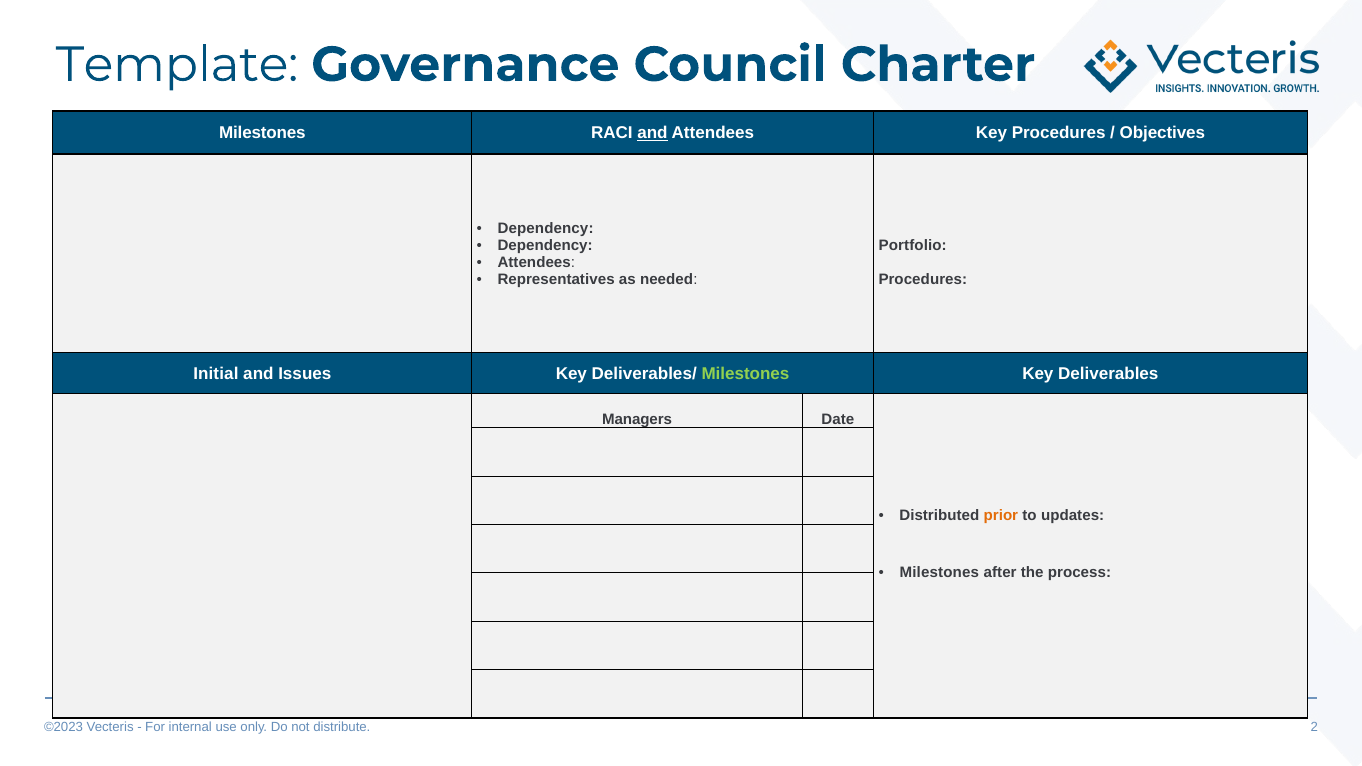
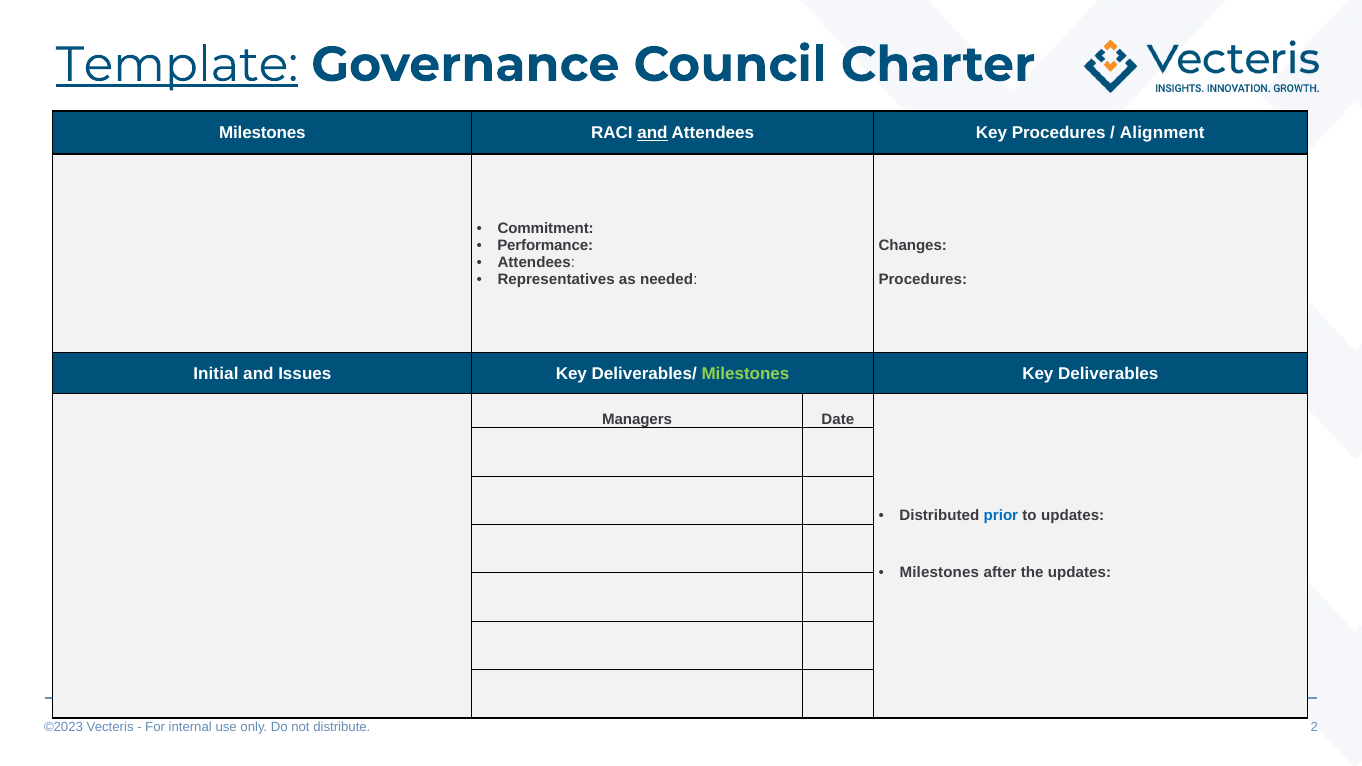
Template underline: none -> present (177, 65)
Objectives: Objectives -> Alignment (1162, 133)
Dependency: Dependency -> Commitment (546, 228)
Dependency: Dependency -> Performance (545, 245)
Portfolio: Portfolio -> Changes (913, 246)
prior colour: orange -> blue (1001, 516)
the process: process -> updates (1079, 573)
